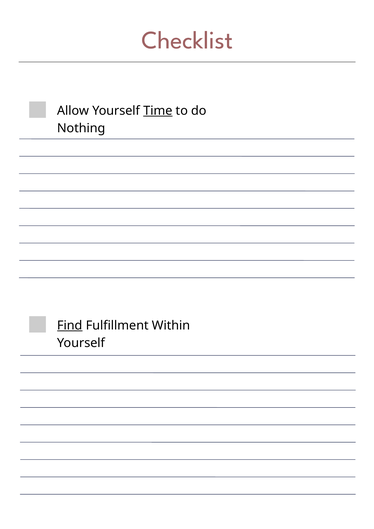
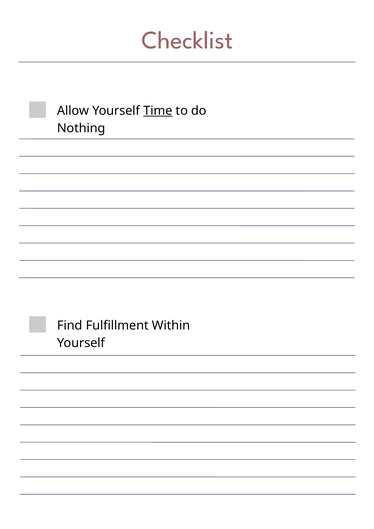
Find underline: present -> none (70, 326)
